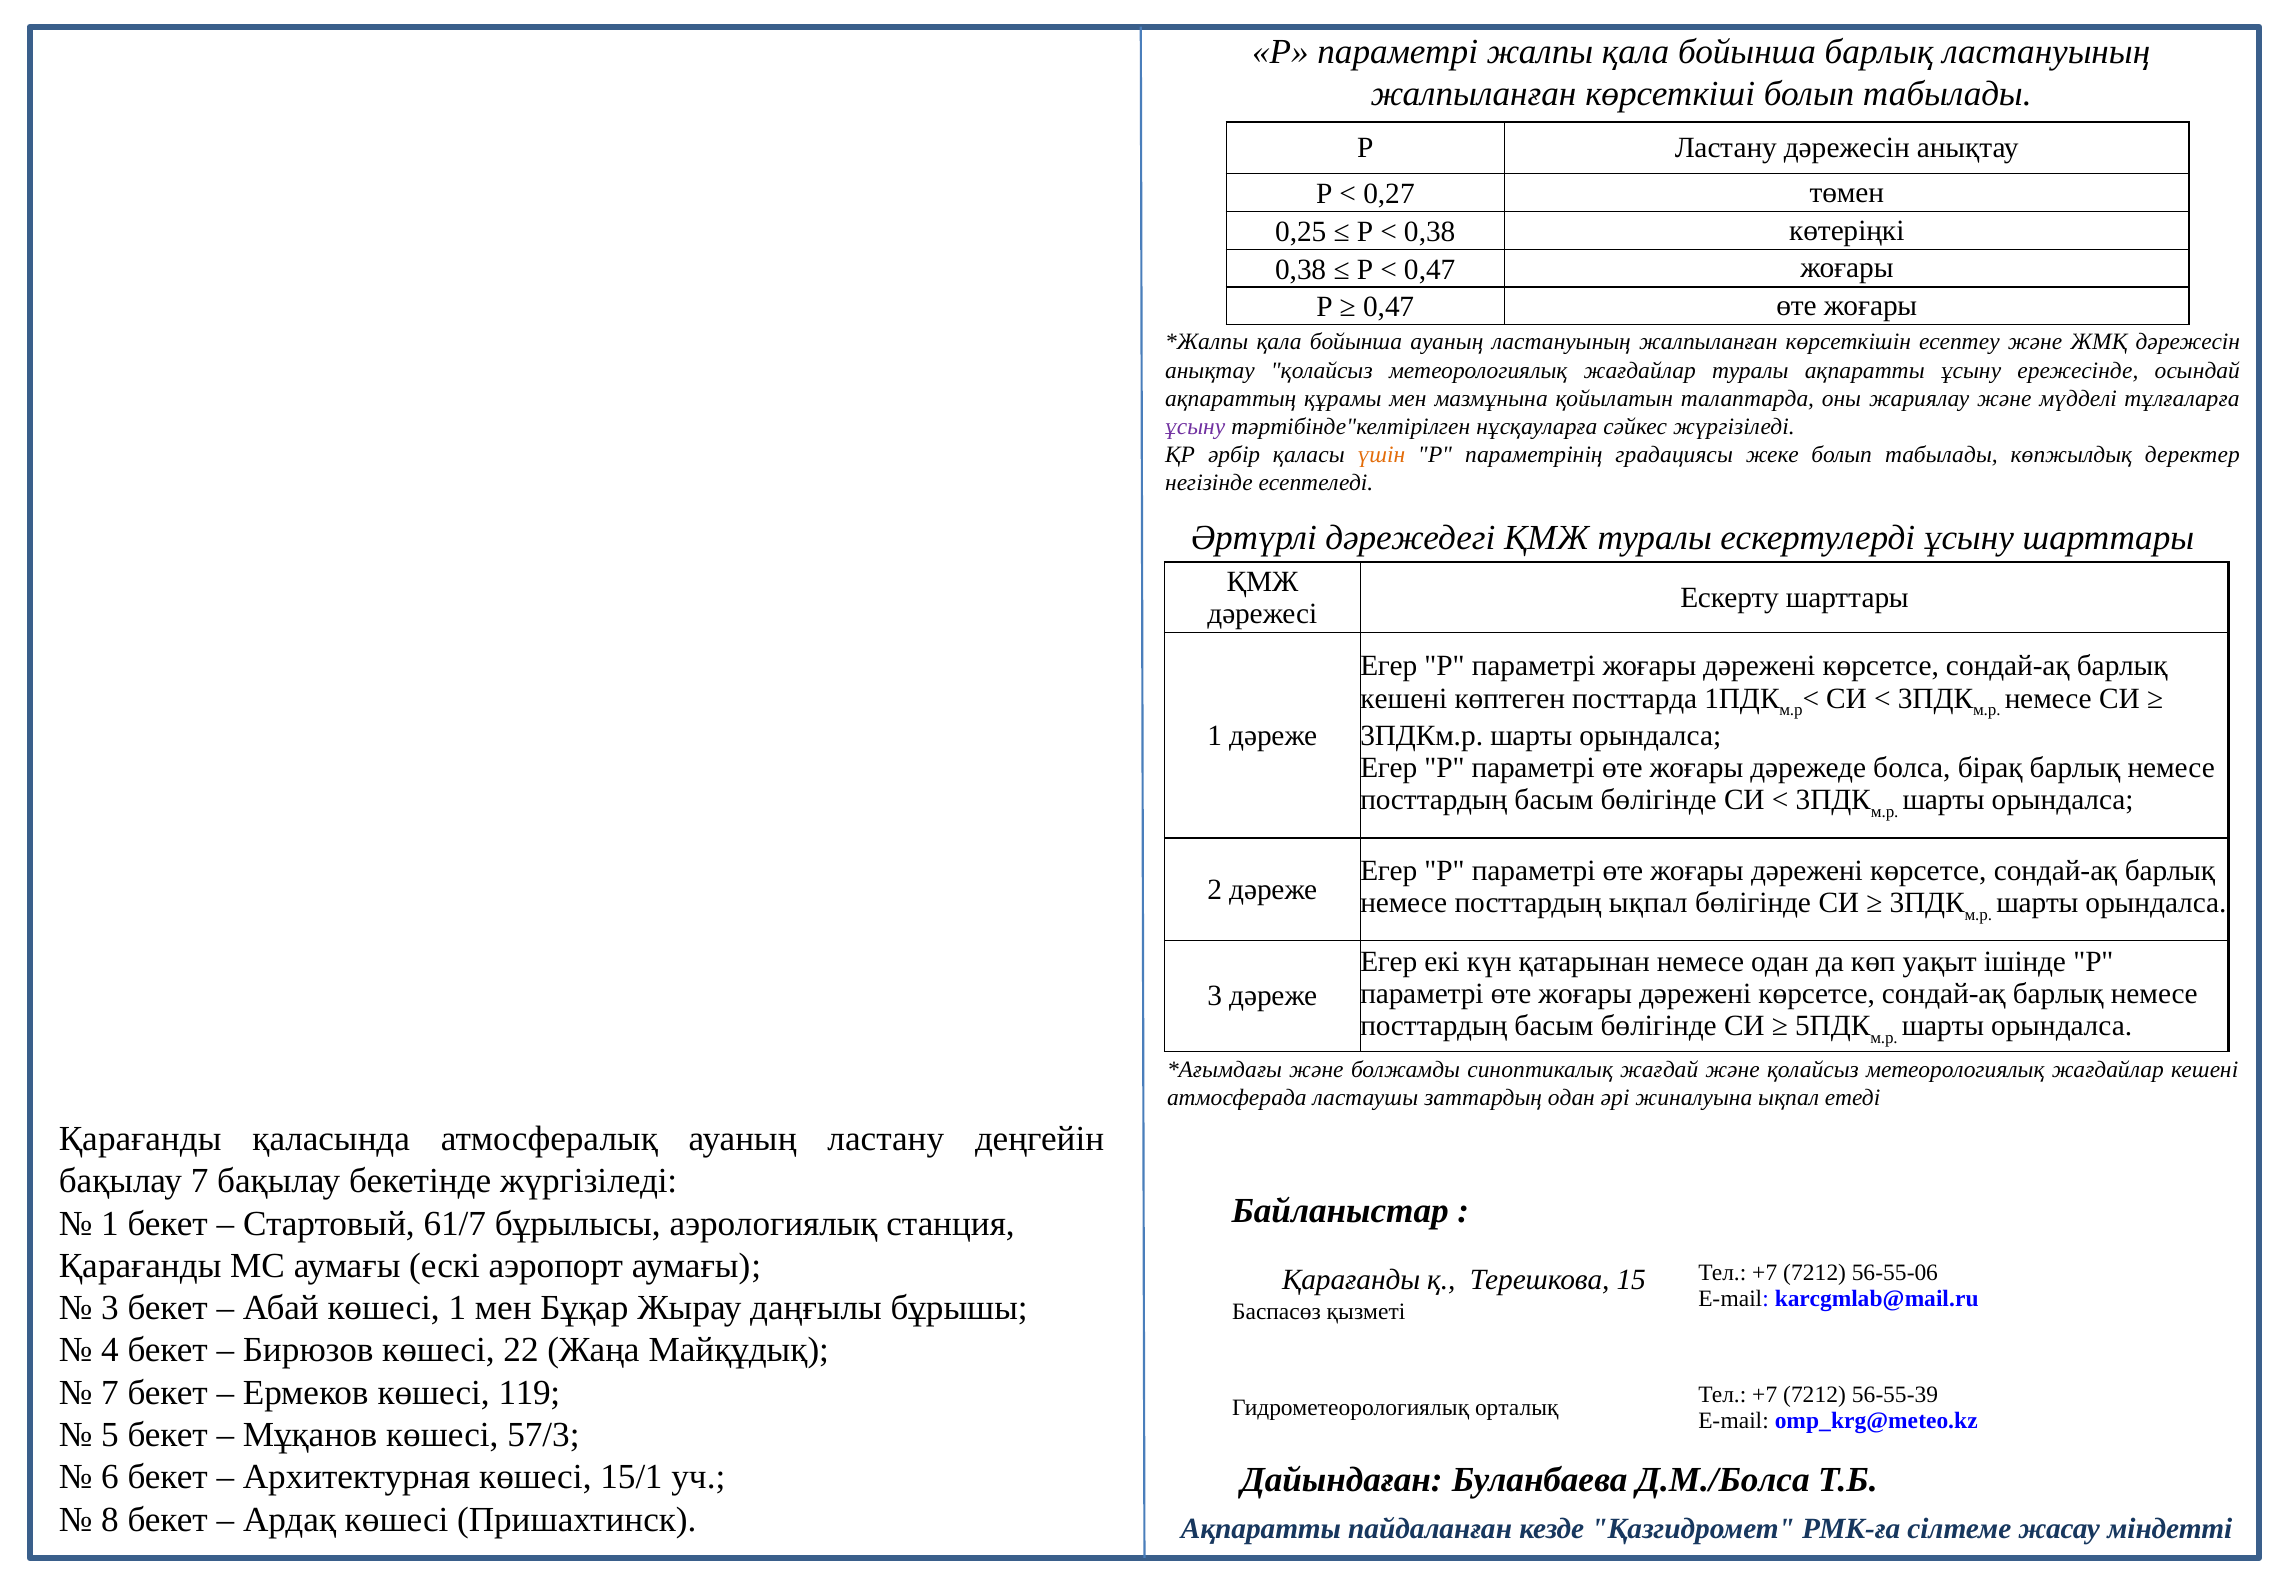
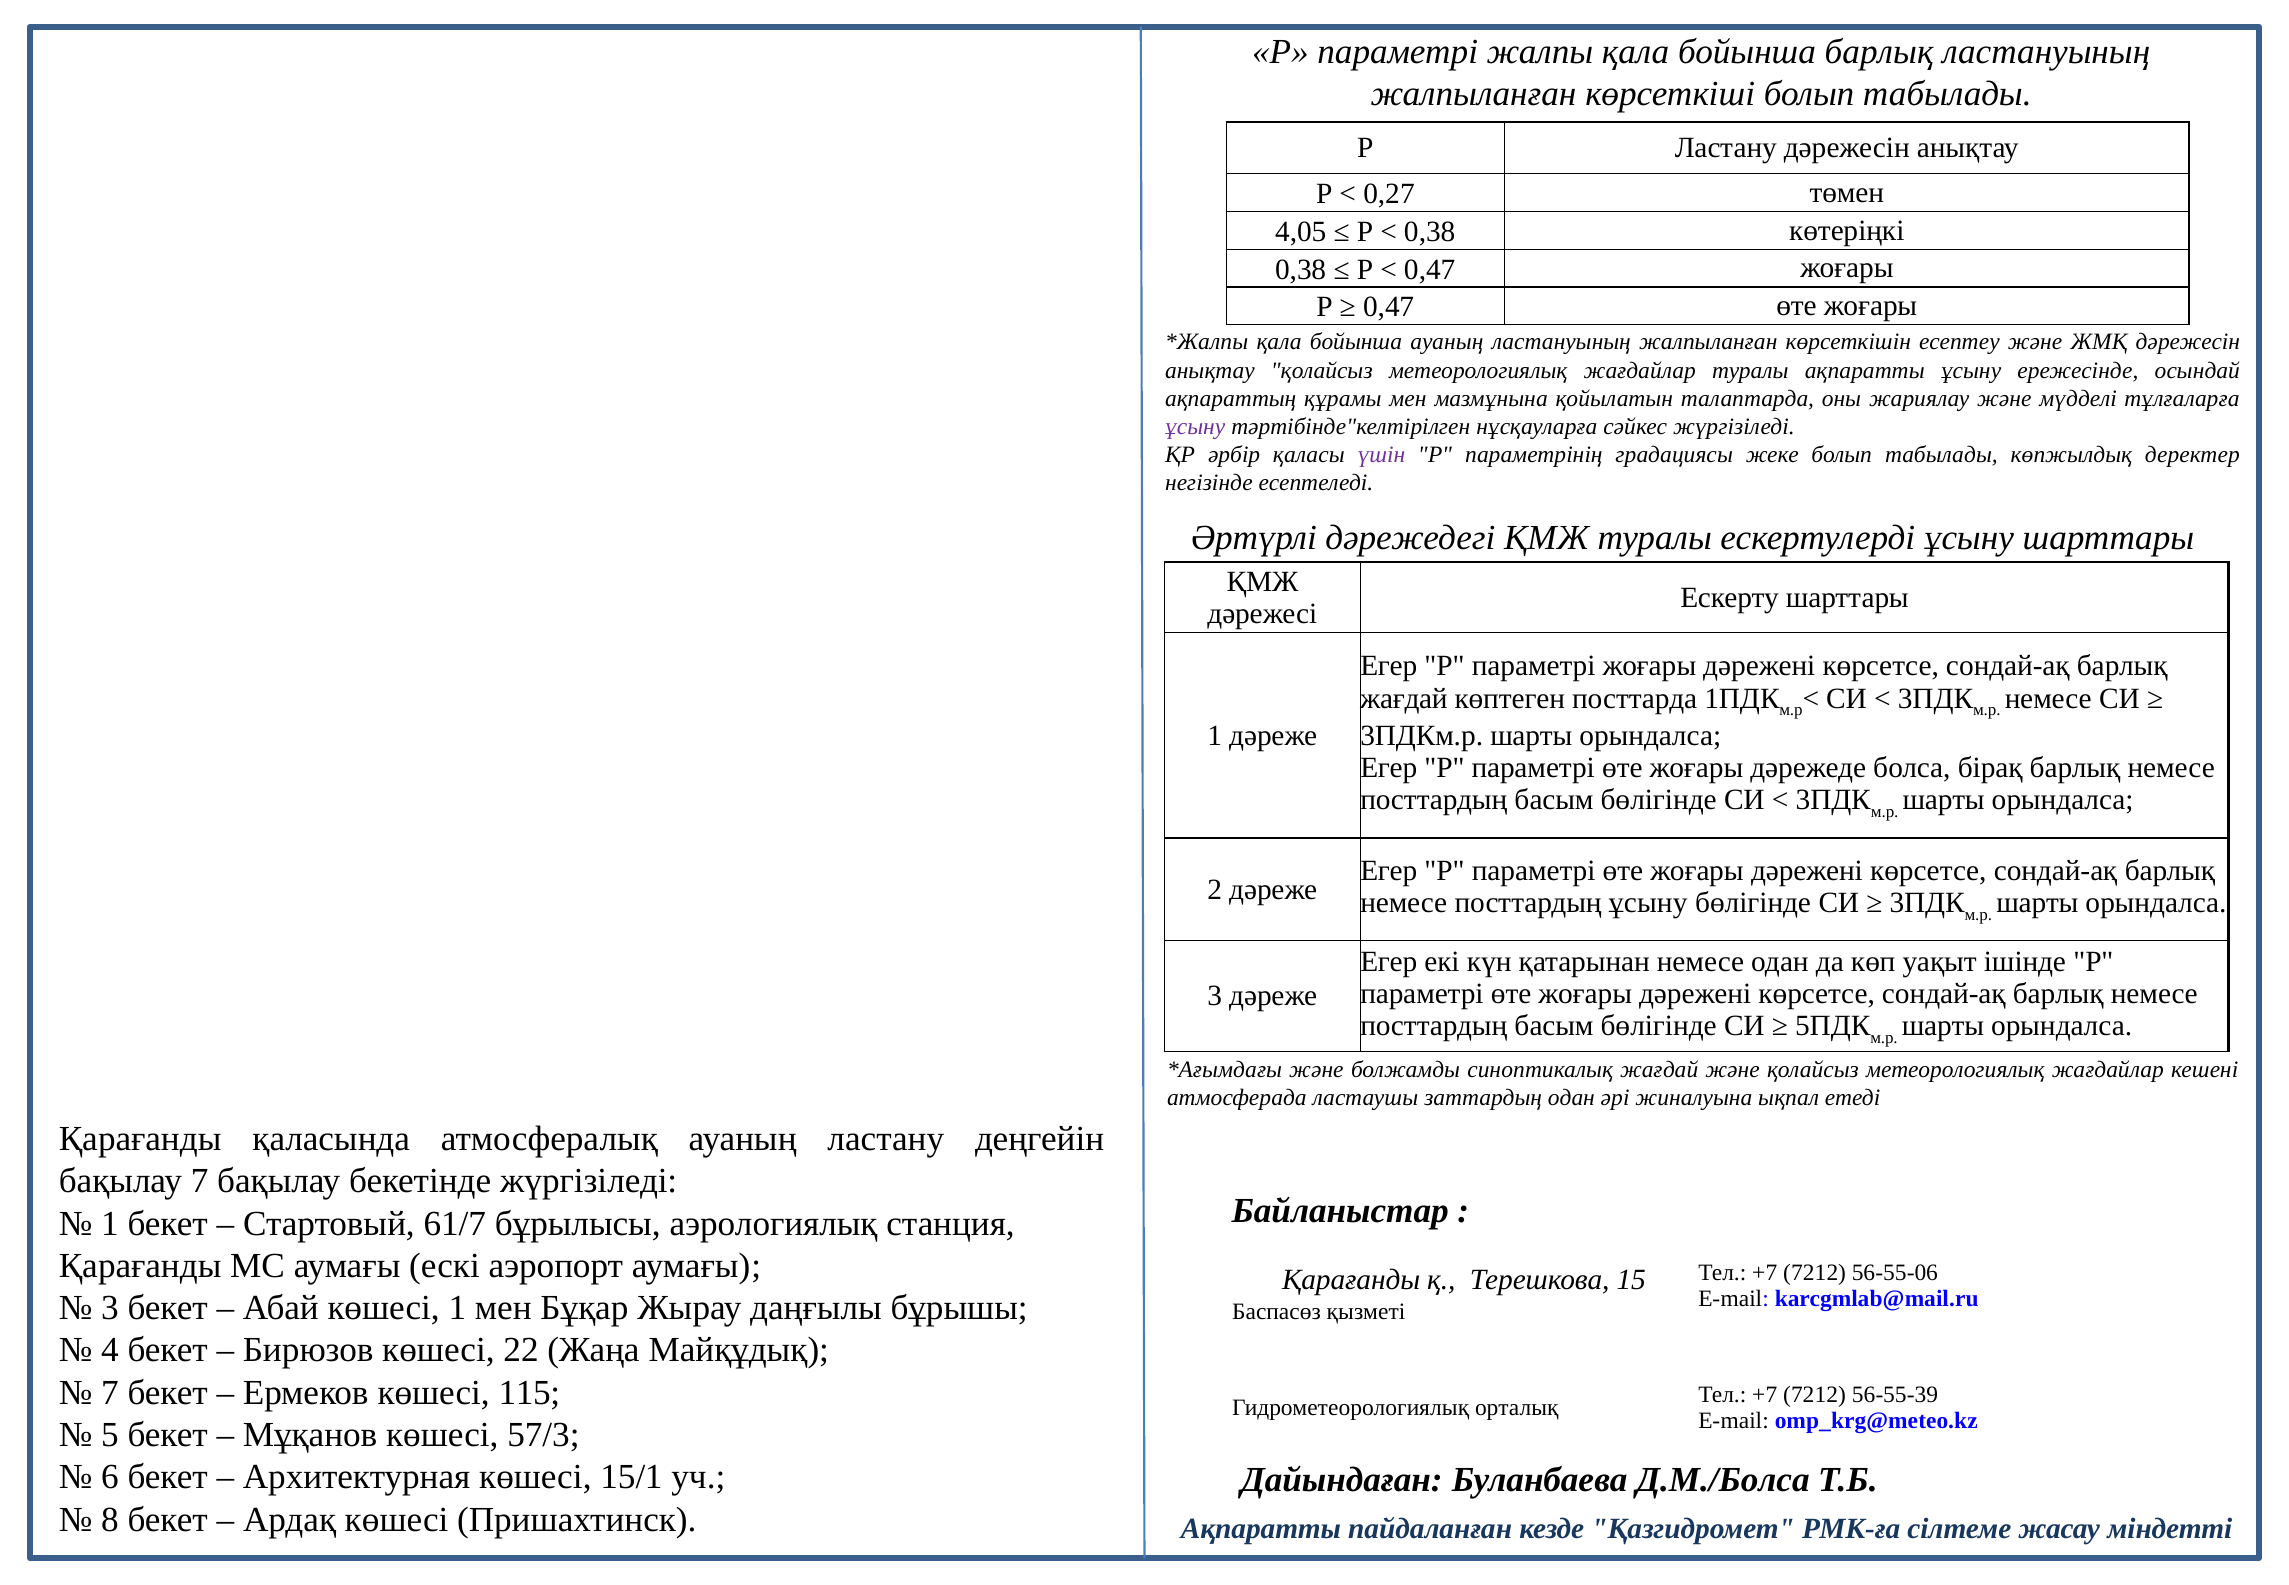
0,25: 0,25 -> 4,05 (1301, 232)
үшін colour: orange -> purple (1381, 455)
кешені: кешені -> жағдай (1404, 698)
посттардың ықпал: ықпал -> ұсыну (1648, 903)
119: 119 -> 115 (529, 1392)
